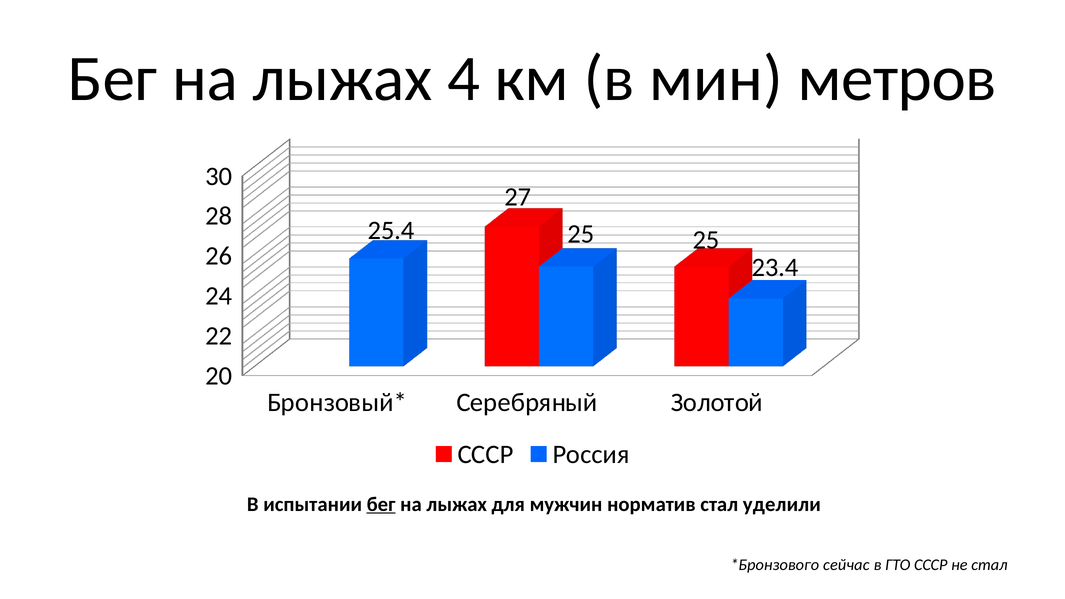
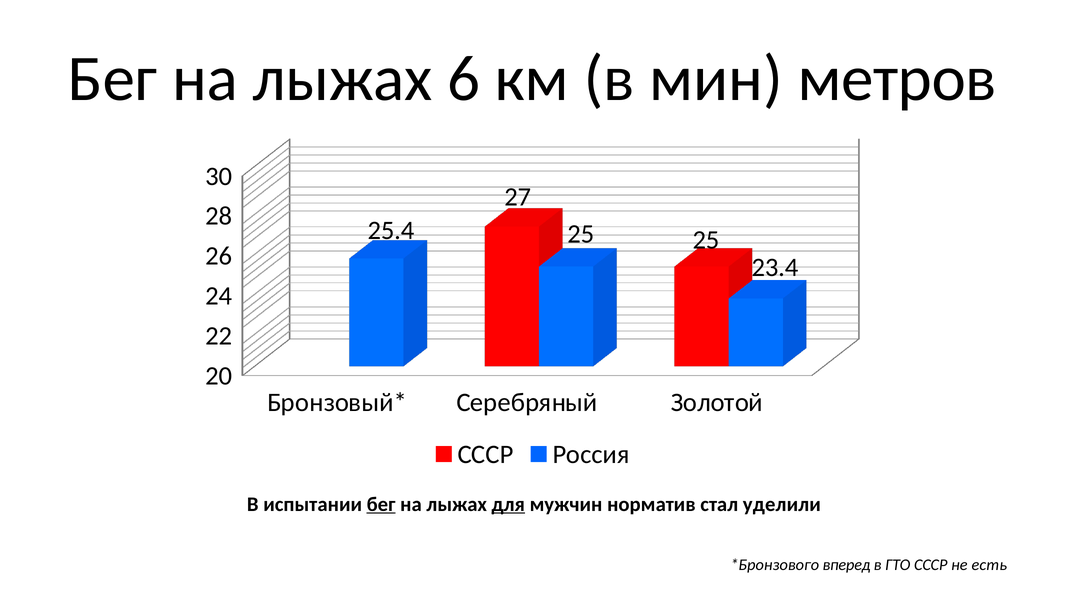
4: 4 -> 6 (464, 79)
для underline: none -> present (508, 504)
сейчас: сейчас -> вперед (846, 565)
не стал: стал -> есть (989, 565)
